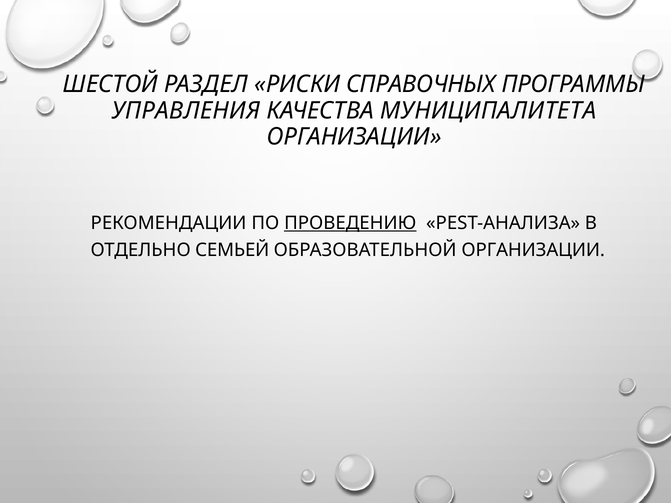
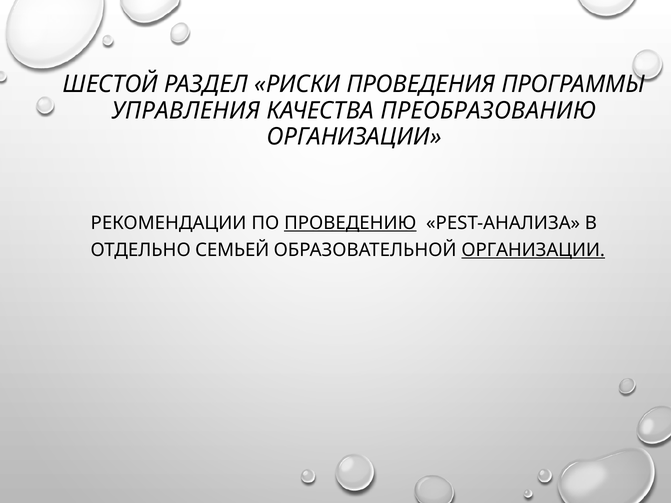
СПРАВОЧНЫХ: СПРАВОЧНЫХ -> ПРОВЕДЕНИЯ (421, 84)
МУНИЦИПАЛИТЕТА: МУНИЦИПАЛИТЕТА -> ПРЕОБРАЗОВАНИЮ (488, 111)
ОРГАНИЗАЦИИ underline: none -> present (533, 250)
